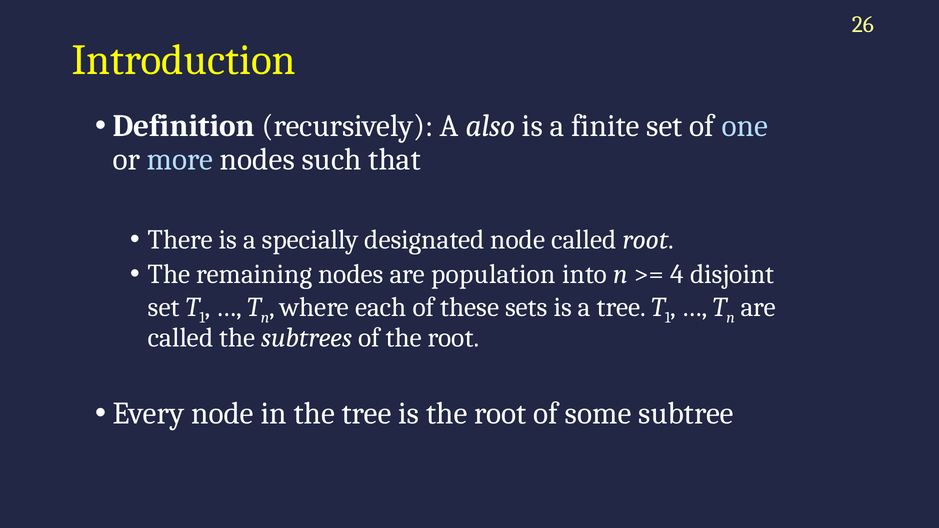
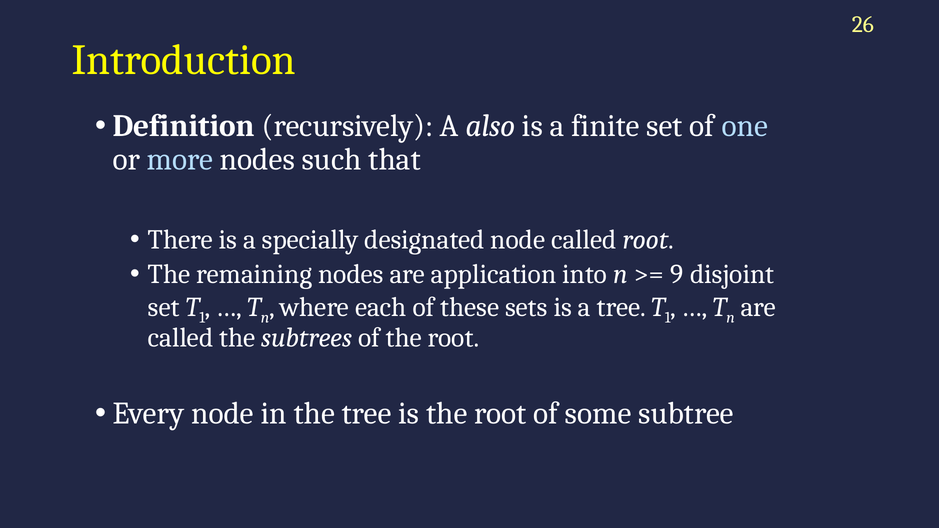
population: population -> application (494, 274)
4: 4 -> 9 (677, 274)
